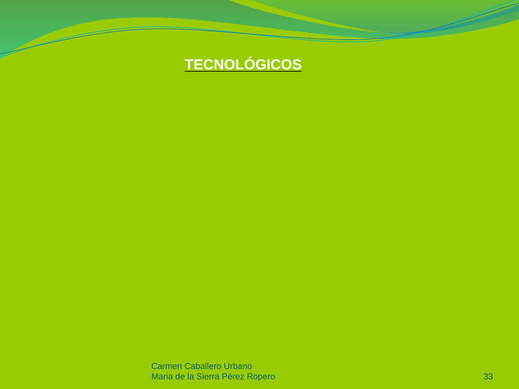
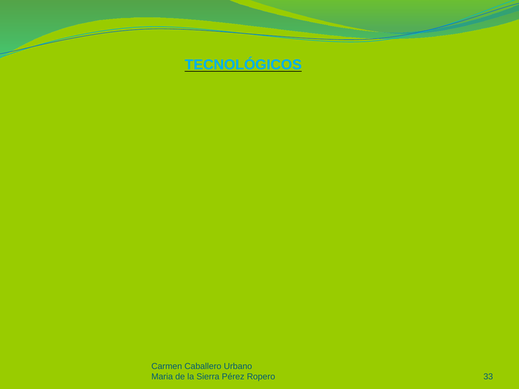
TECNOLÓGICOS colour: white -> light blue (243, 65)
